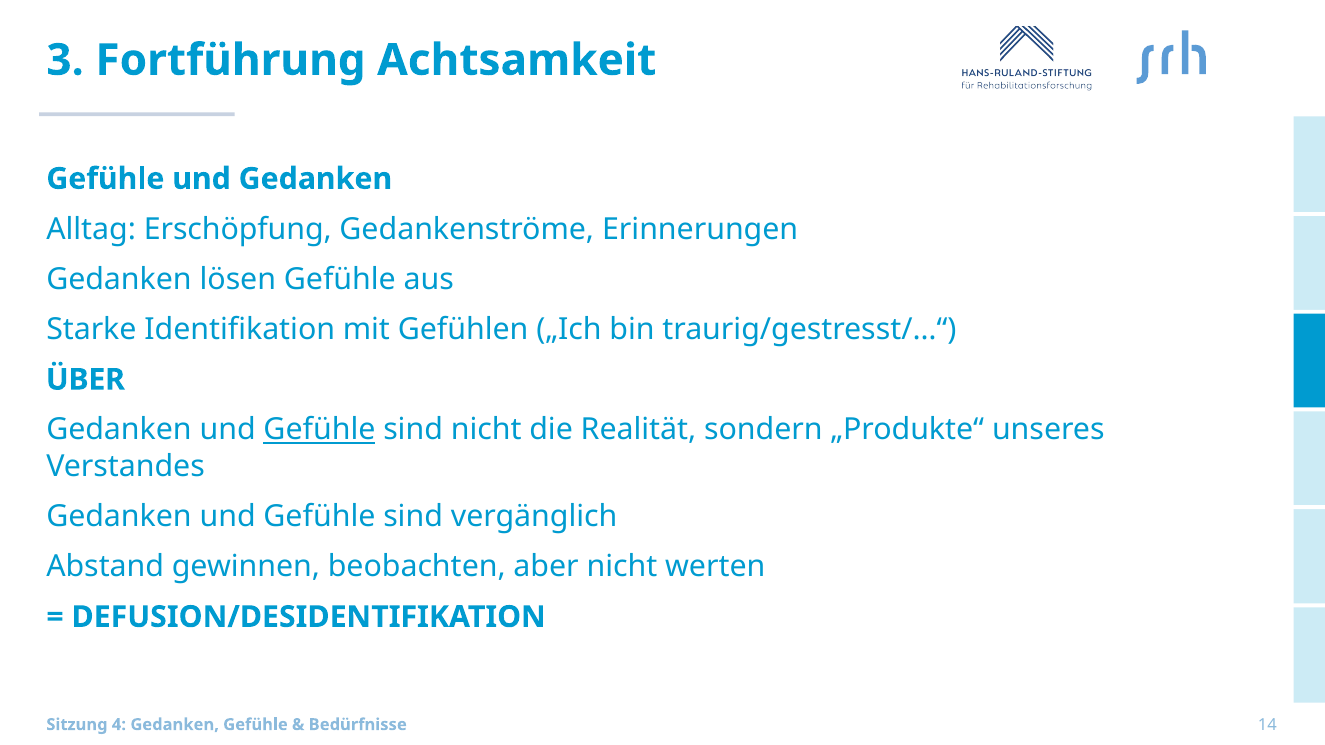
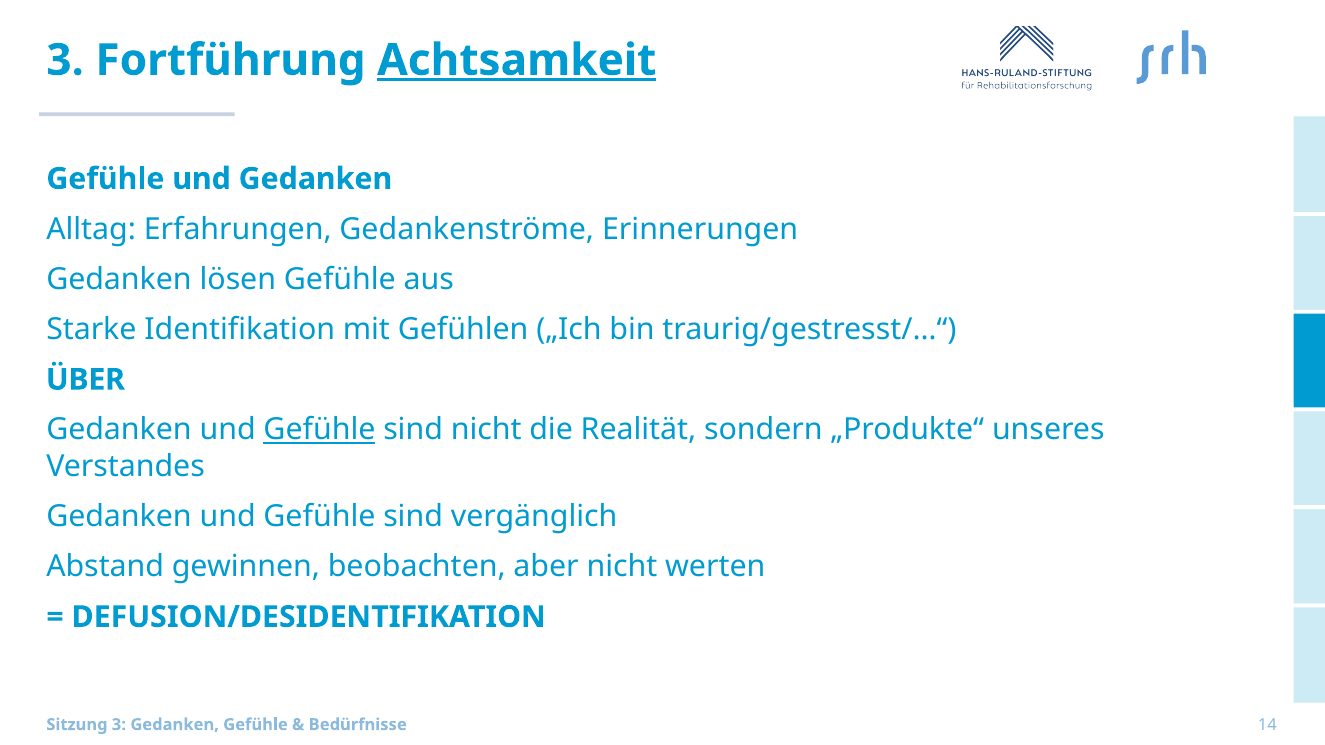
Achtsamkeit underline: none -> present (517, 60)
Erschöpfung: Erschöpfung -> Erfahrungen (238, 229)
Sitzung 4: 4 -> 3 (119, 725)
